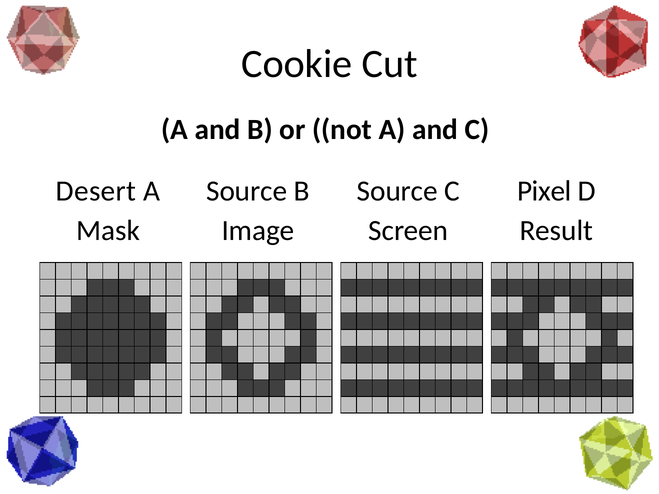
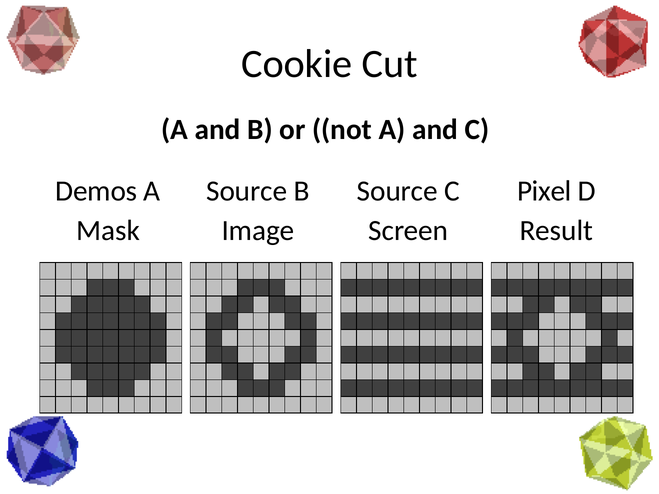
Desert: Desert -> Demos (96, 191)
